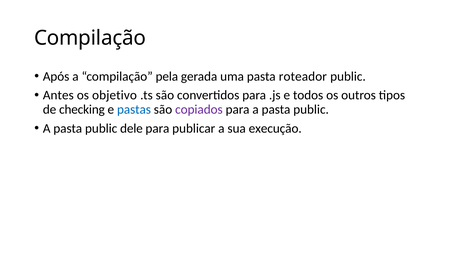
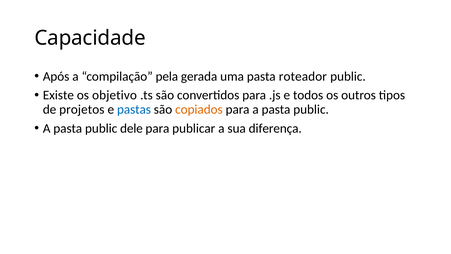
Compilação: Compilação -> Capacidade (90, 38)
Antes: Antes -> Existe (58, 95)
checking: checking -> projetos (82, 109)
copiados colour: purple -> orange (199, 109)
execução: execução -> diferença (275, 128)
